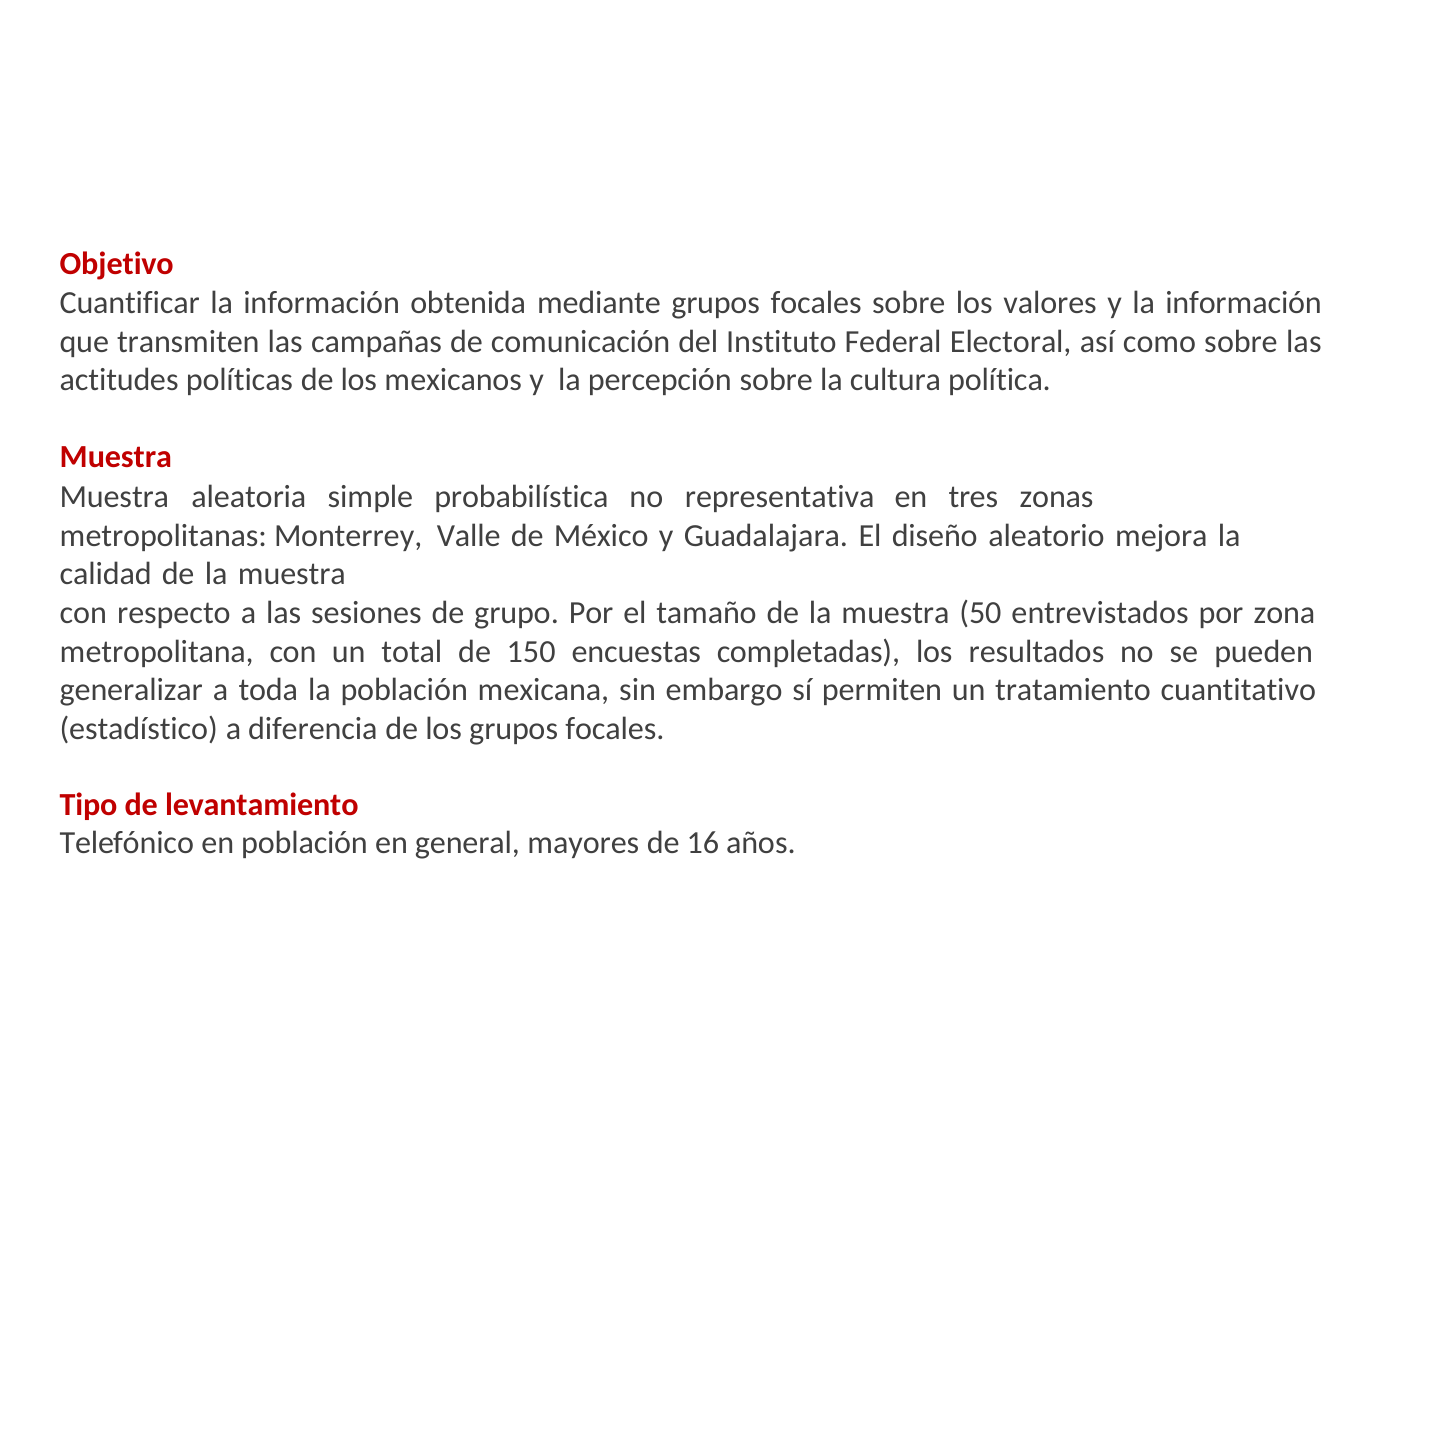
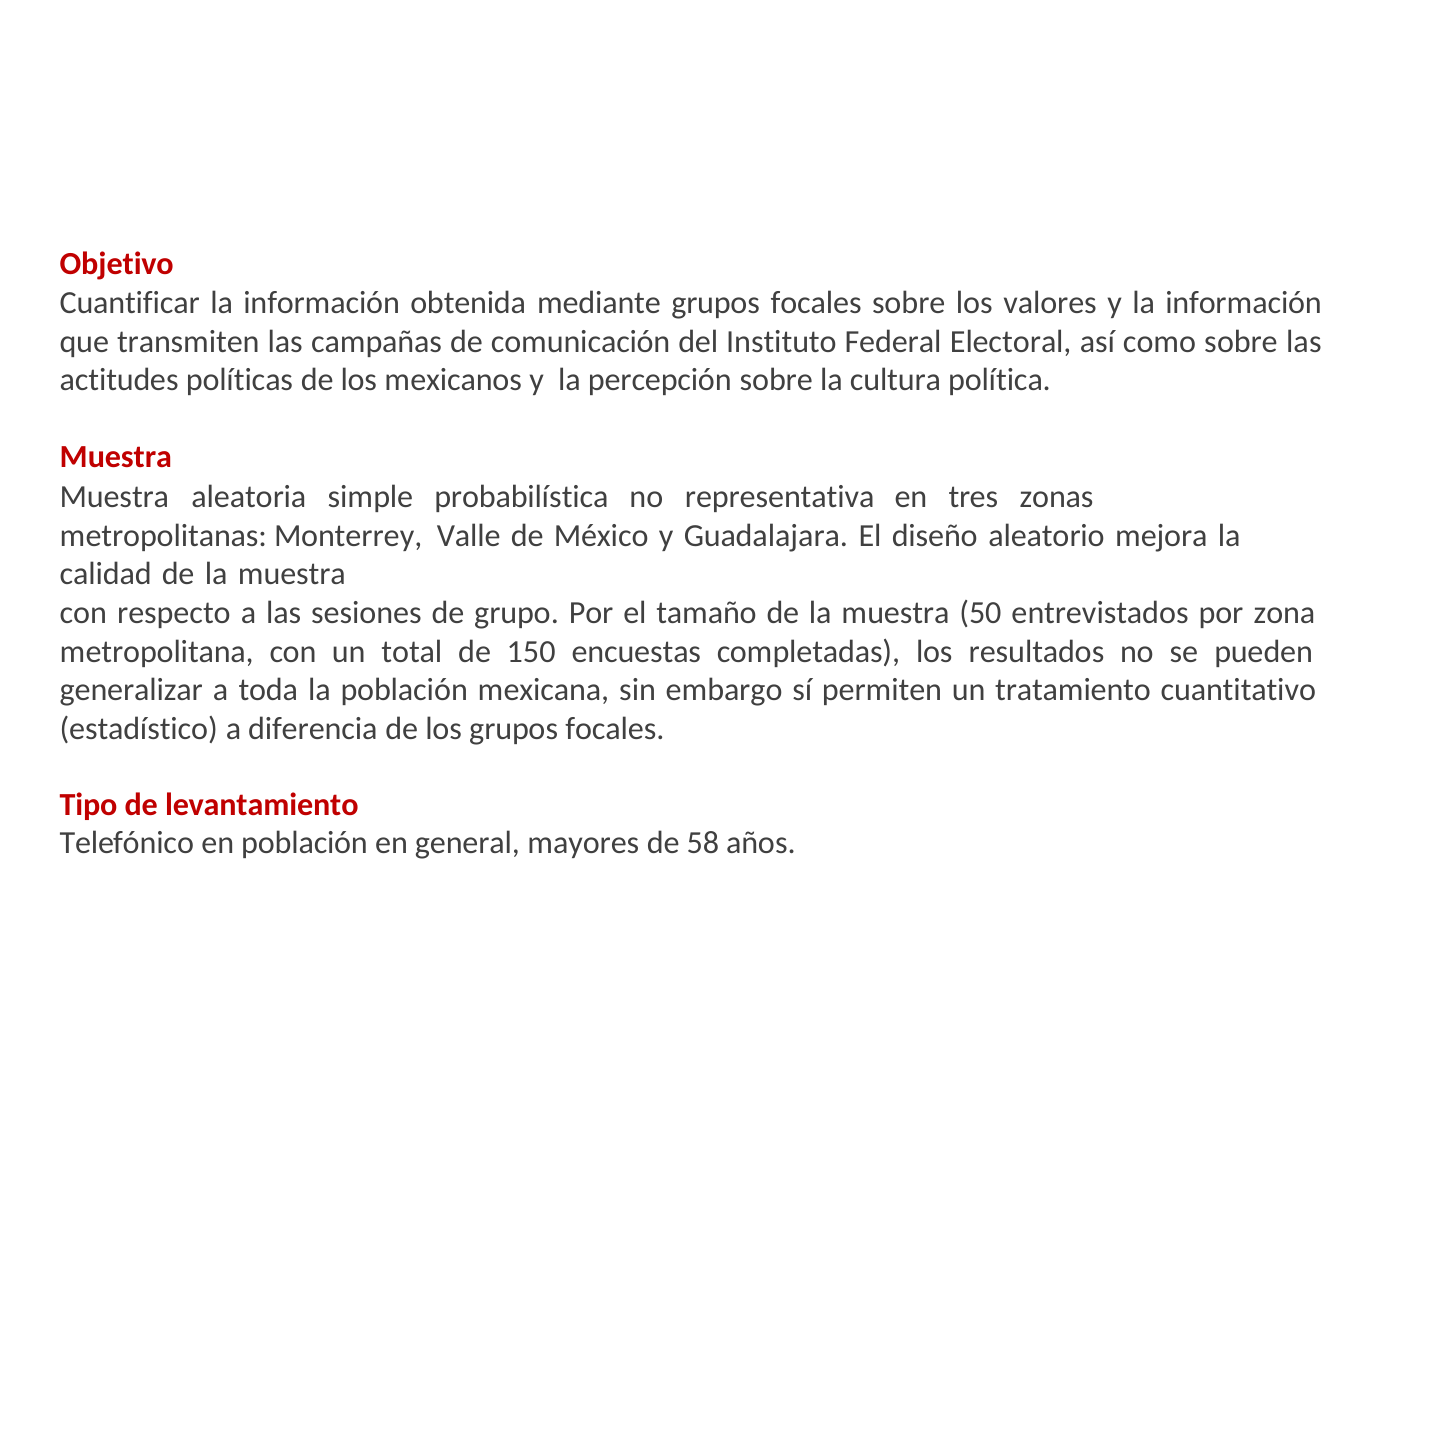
16: 16 -> 58 (703, 843)
